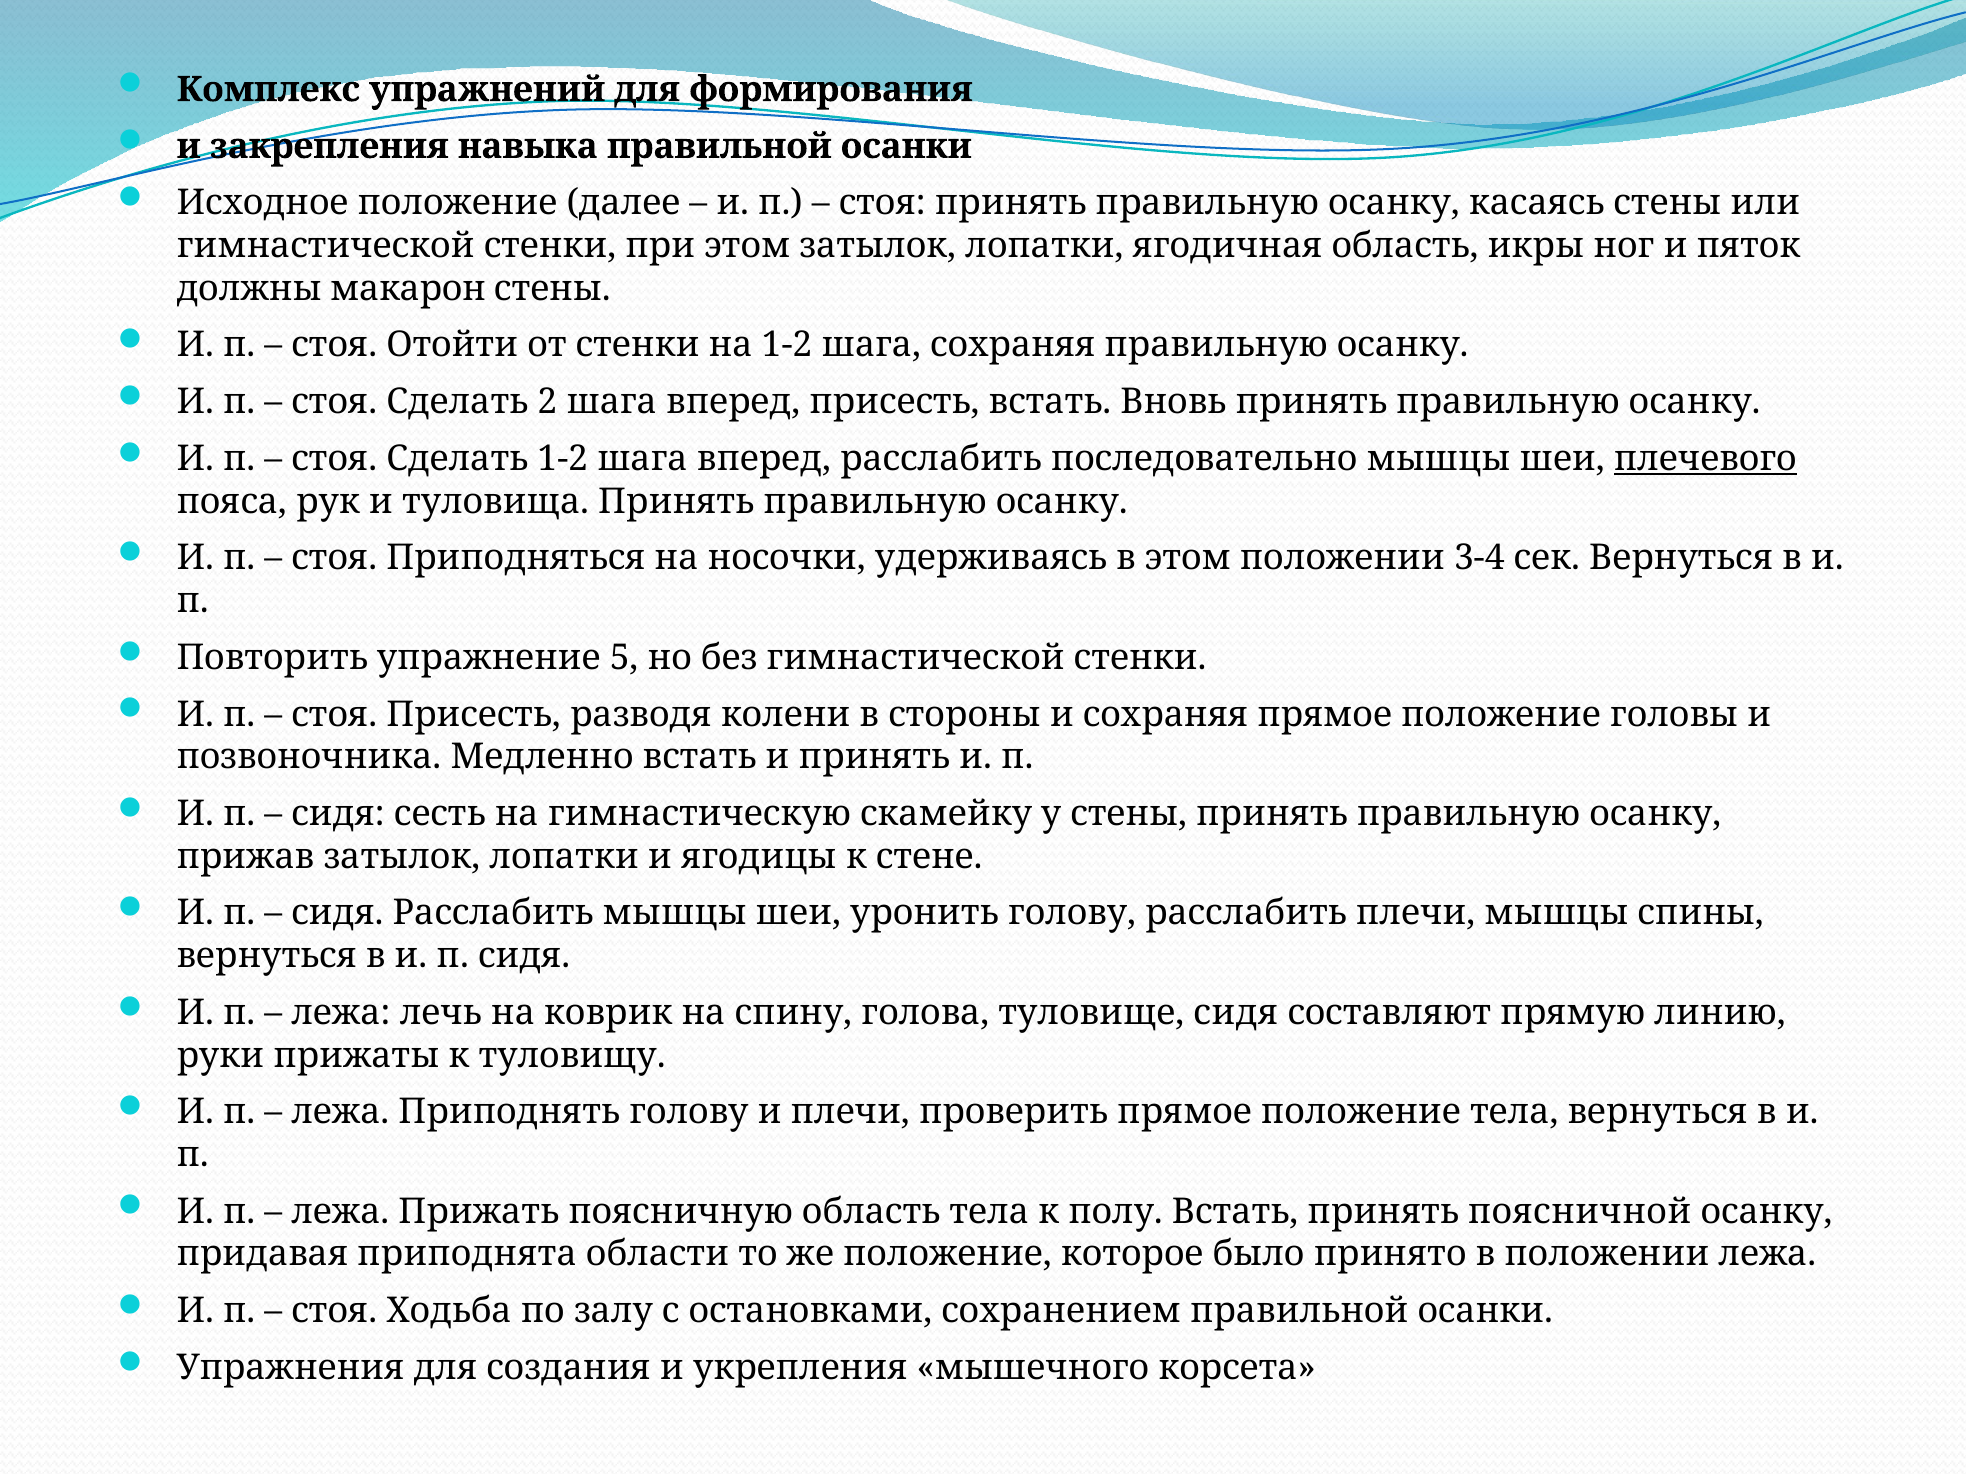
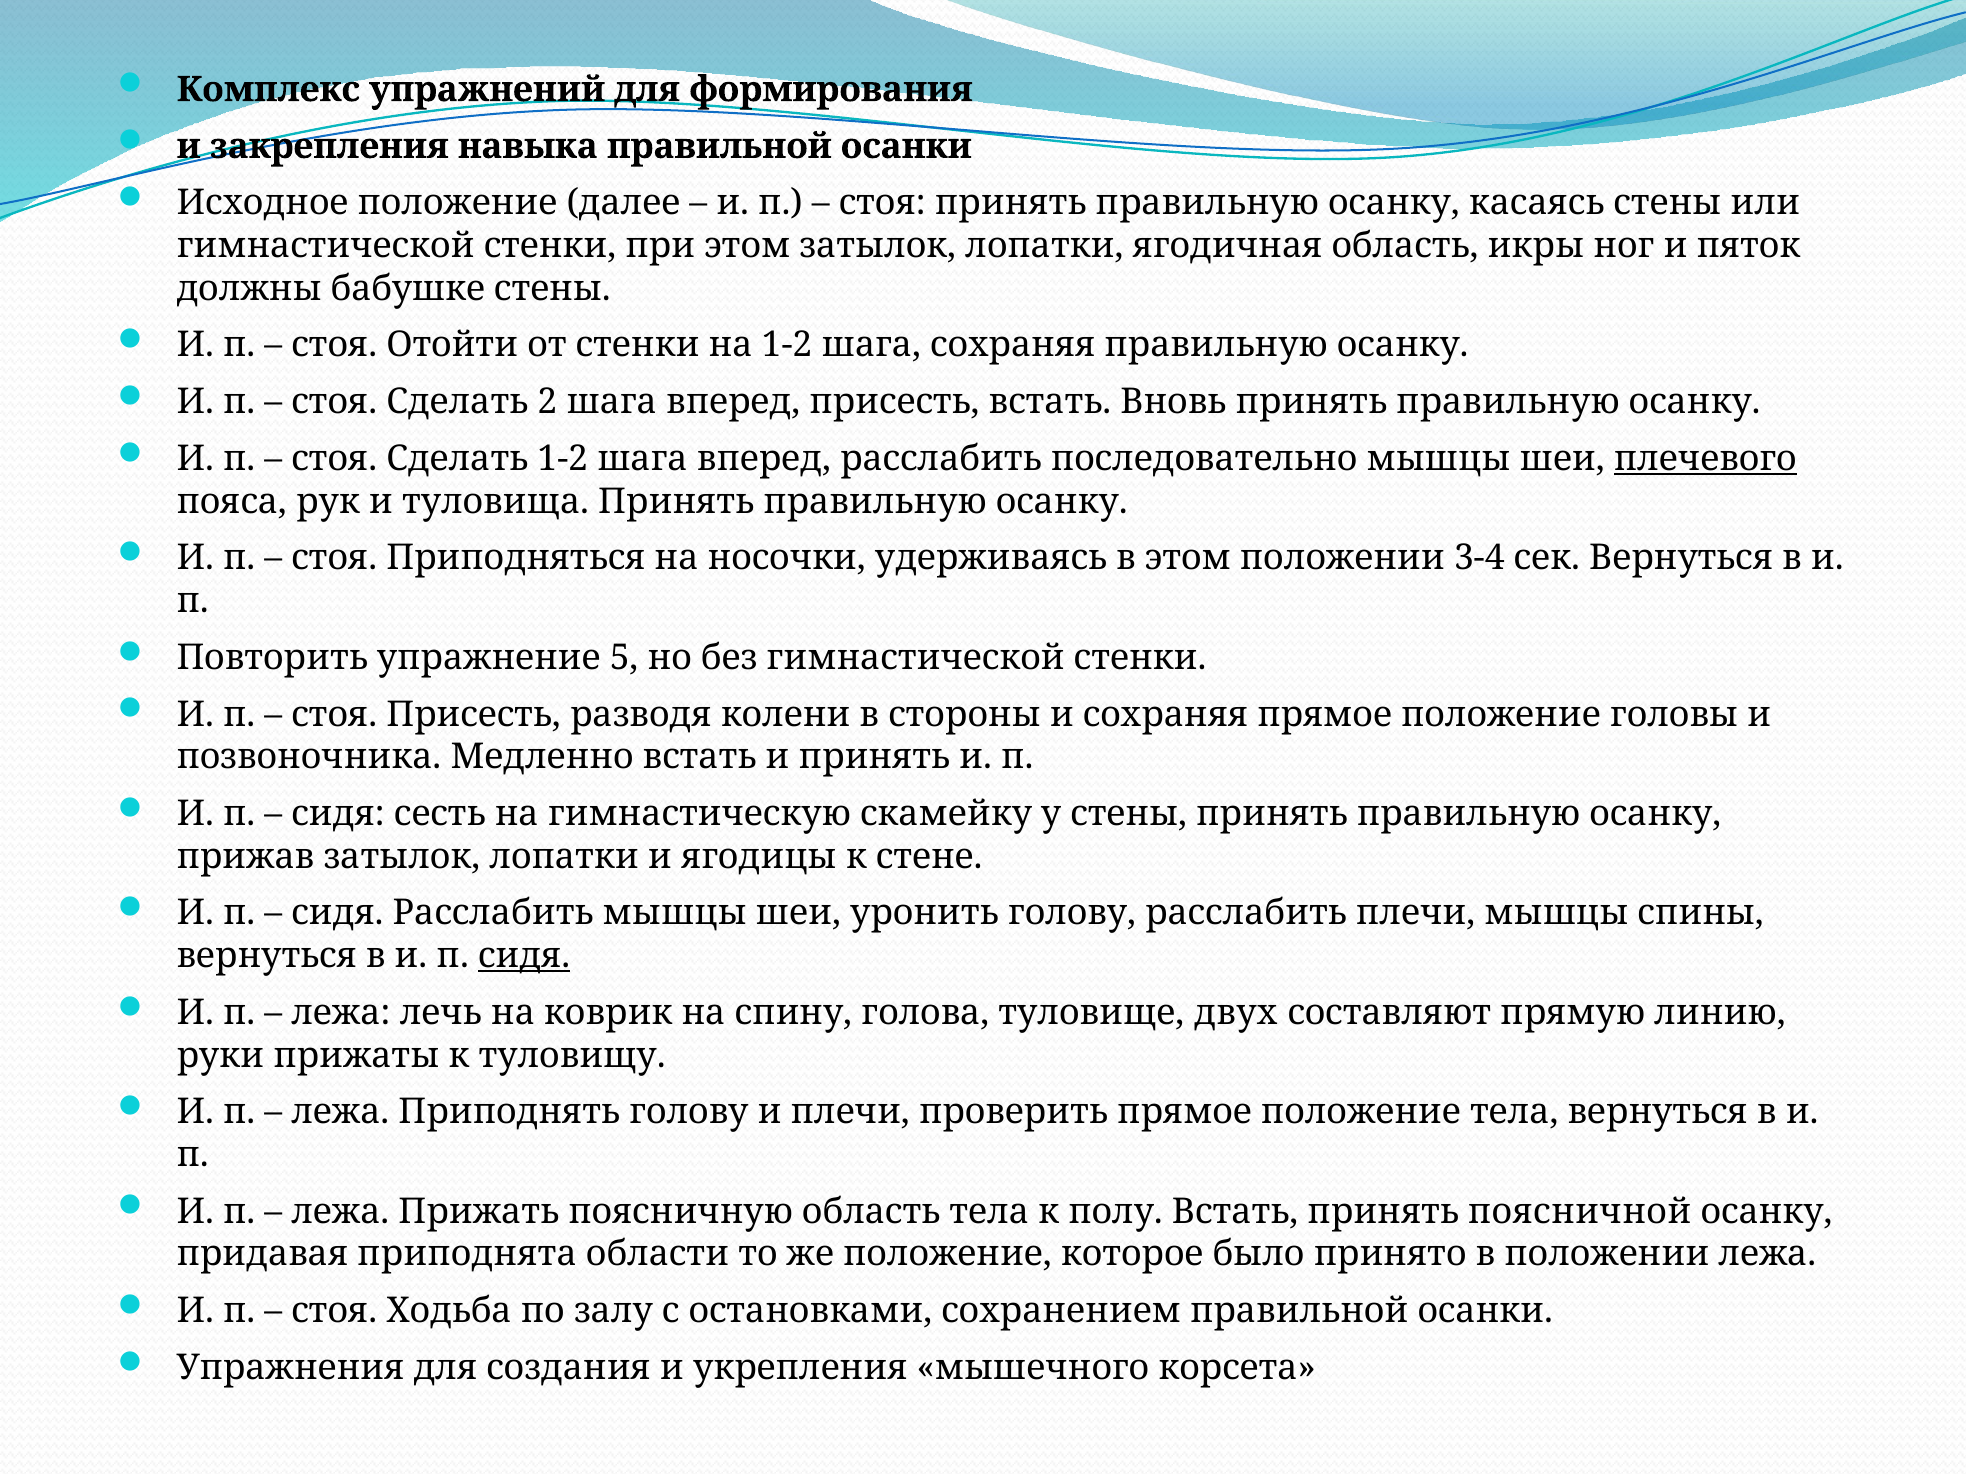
макарон: макарон -> бабушке (408, 288)
сидя underline: none -> present (524, 956)
туловище сидя: сидя -> двух (1236, 1013)
